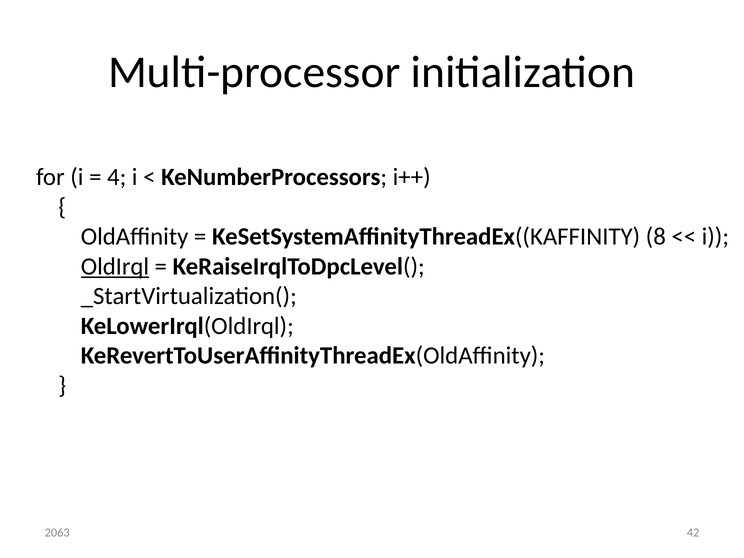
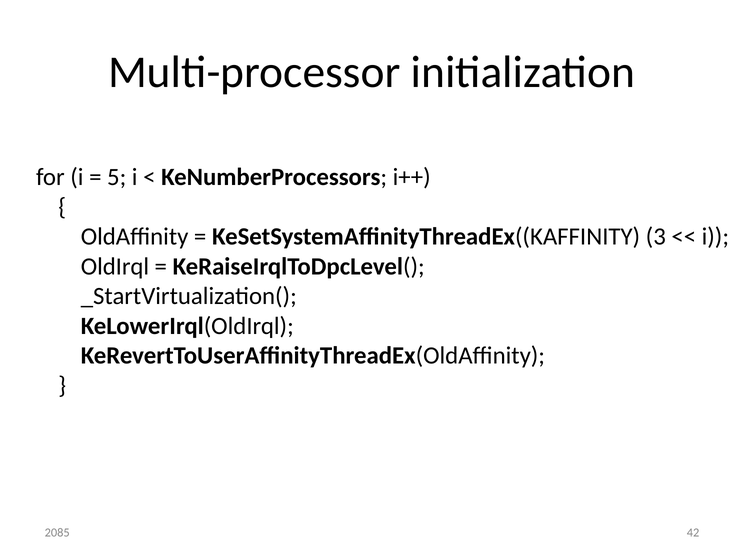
4: 4 -> 5 (117, 177)
8: 8 -> 3 (656, 237)
OldIrql underline: present -> none (115, 266)
2063: 2063 -> 2085 (57, 533)
